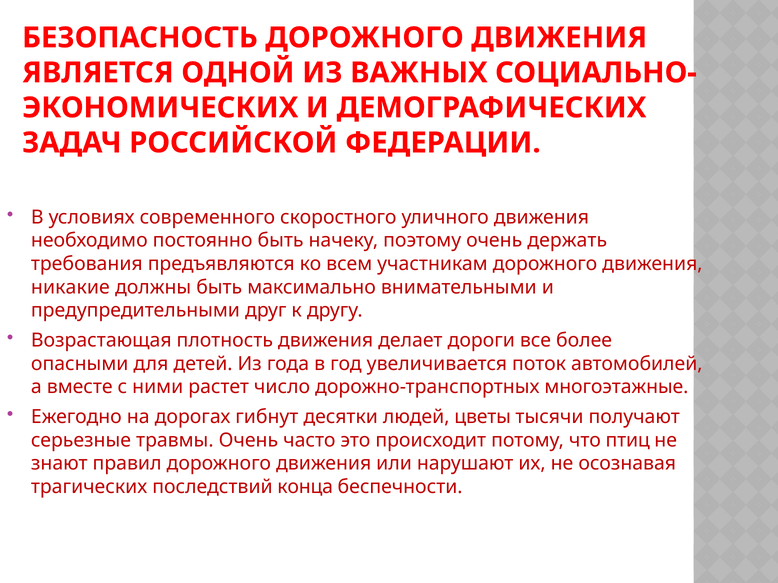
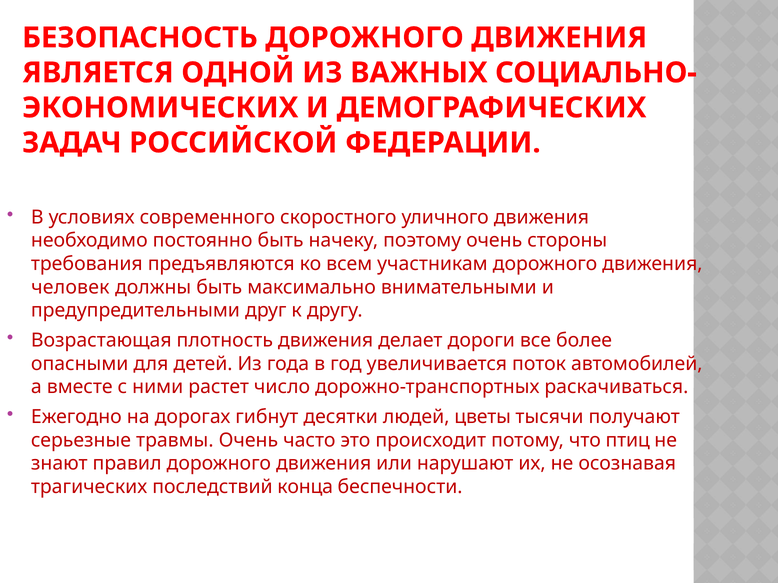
держать: держать -> стороны (567, 241)
никакие: никакие -> человек (70, 287)
многоэтажные: многоэтажные -> раскачиваться (616, 387)
